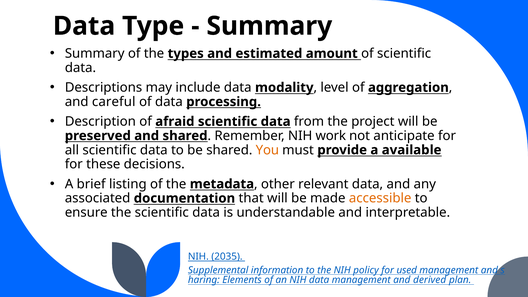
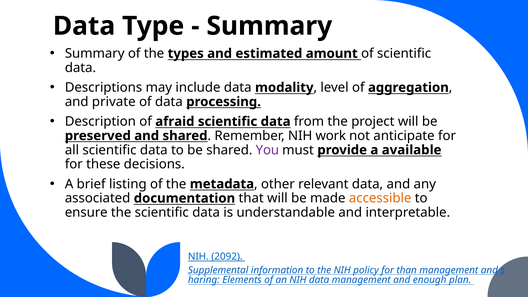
careful: careful -> private (114, 102)
You colour: orange -> purple (267, 150)
2035: 2035 -> 2092 (227, 257)
used: used -> than (407, 270)
derived: derived -> enough (430, 280)
